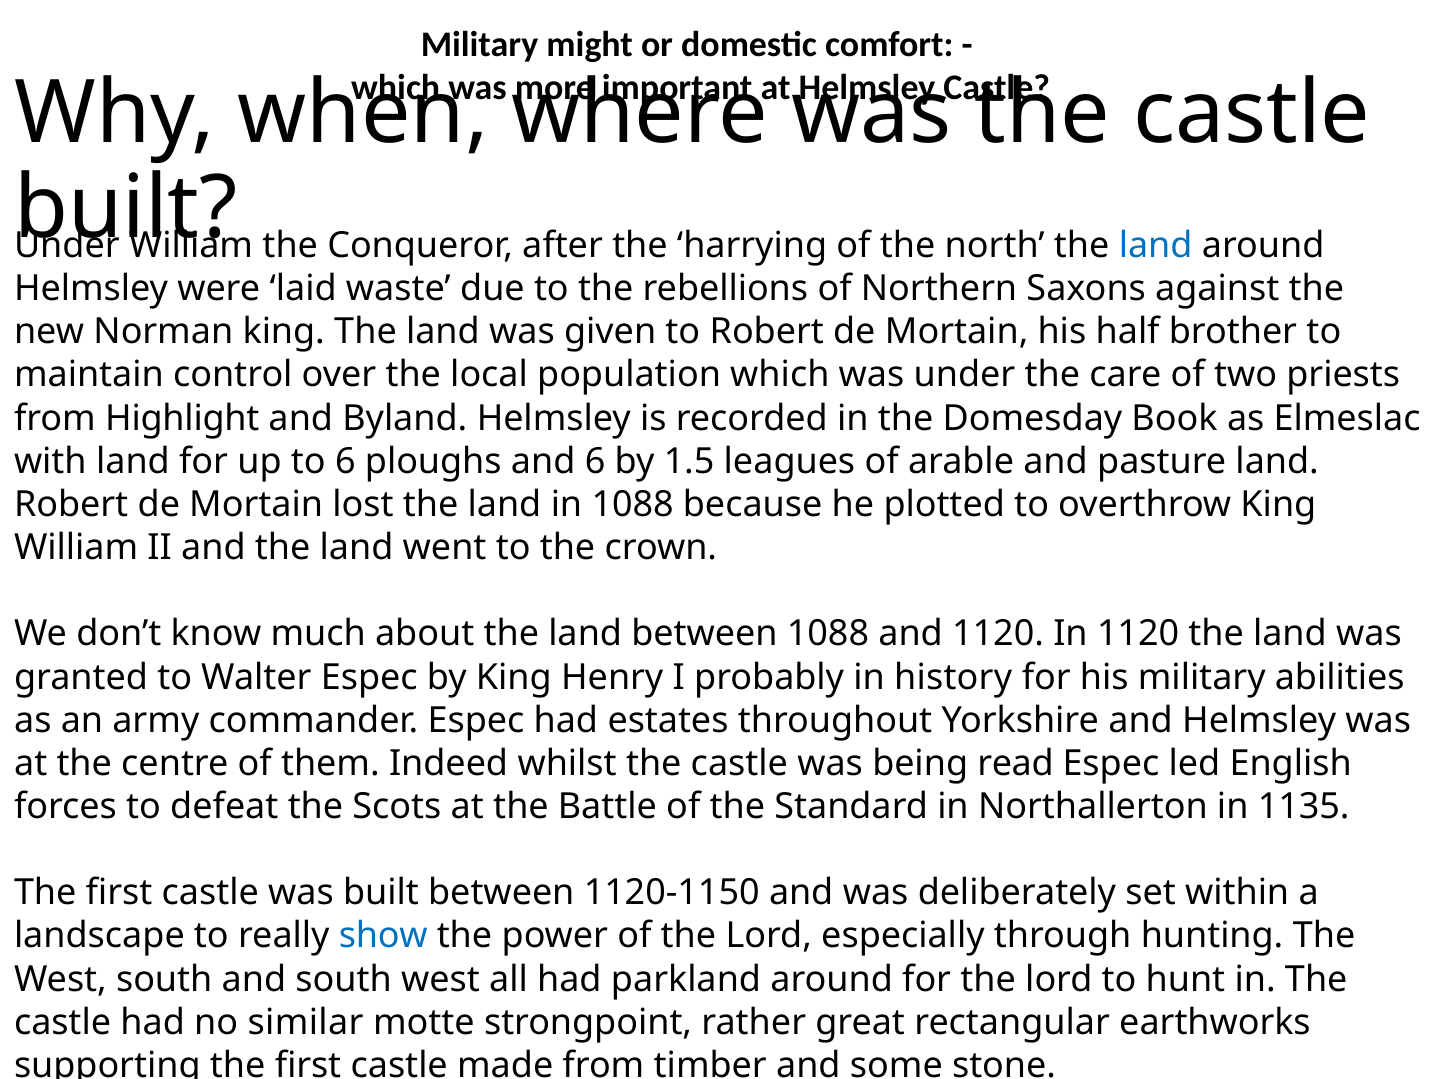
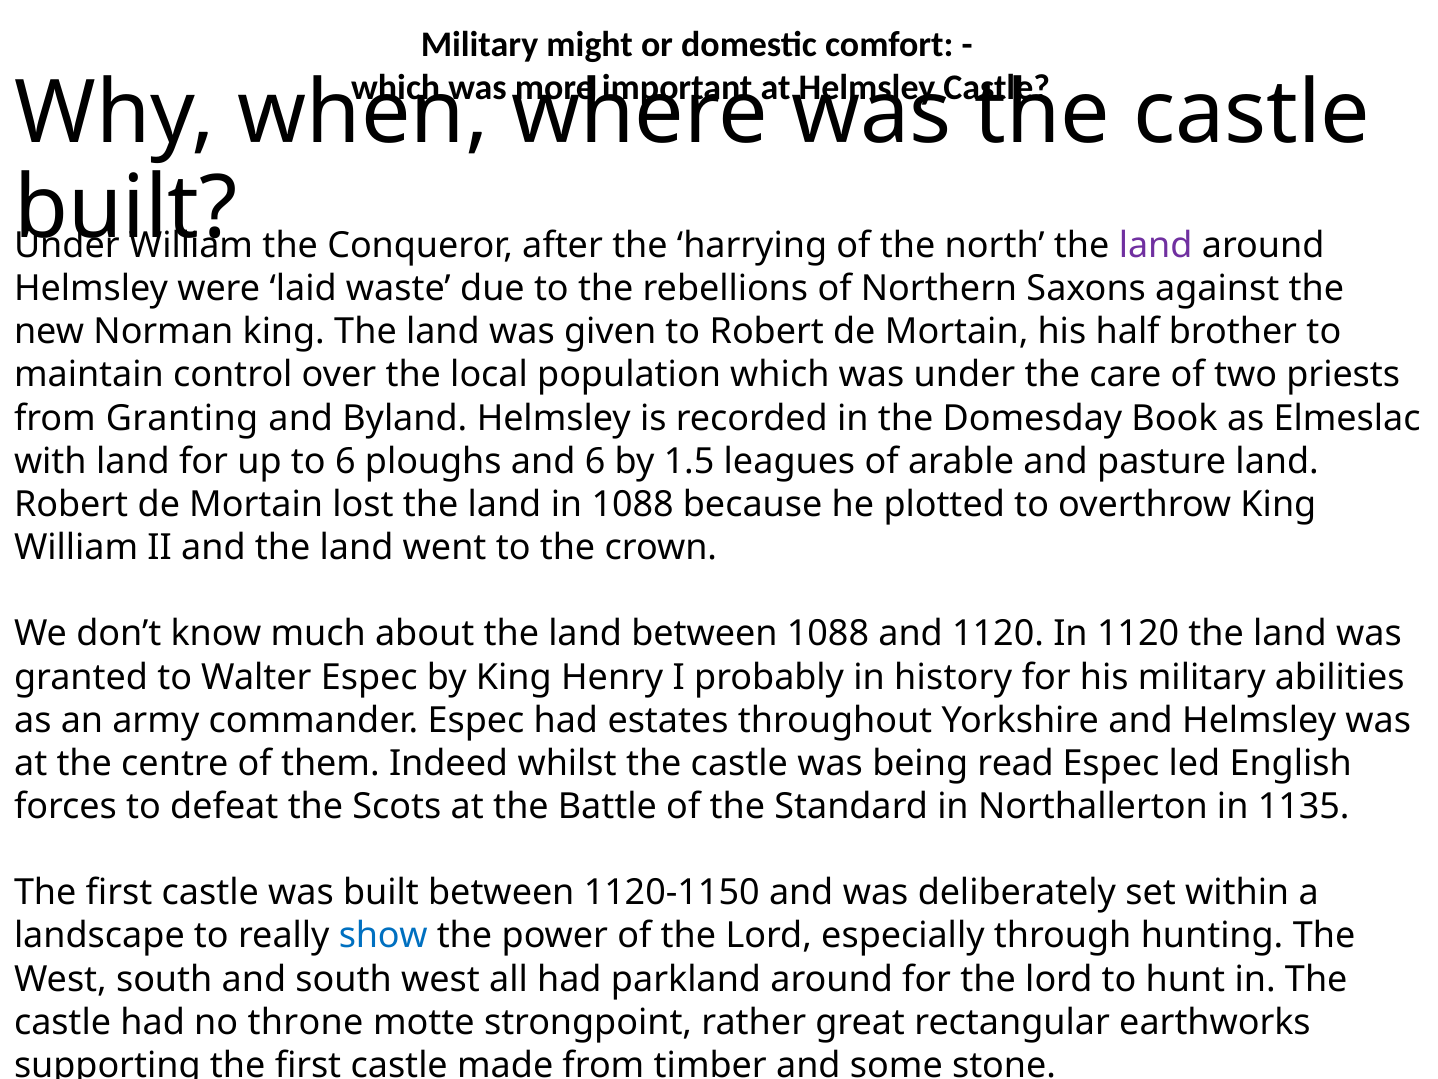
land colour: blue -> purple (1156, 245)
Highlight: Highlight -> Granting (182, 418)
similar: similar -> throne (306, 1022)
